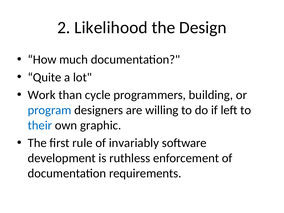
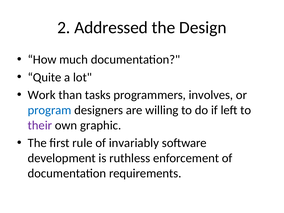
Likelihood: Likelihood -> Addressed (111, 27)
cycle: cycle -> tasks (98, 95)
building: building -> involves (211, 95)
their colour: blue -> purple (40, 125)
